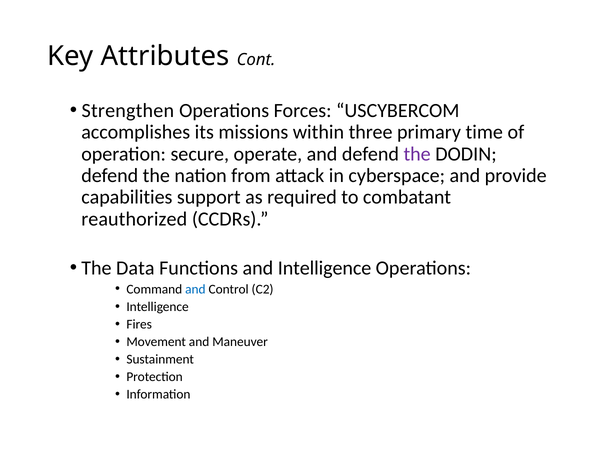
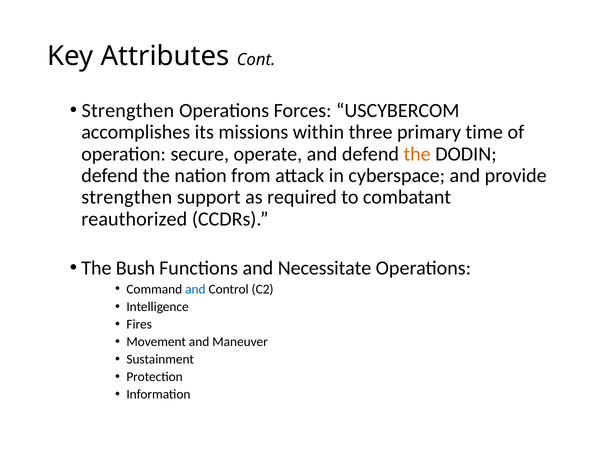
the colour: purple -> orange (417, 154)
capabilities: capabilities -> strengthen (127, 197)
Data: Data -> Bush (135, 268)
and Intelligence: Intelligence -> Necessitate (325, 268)
